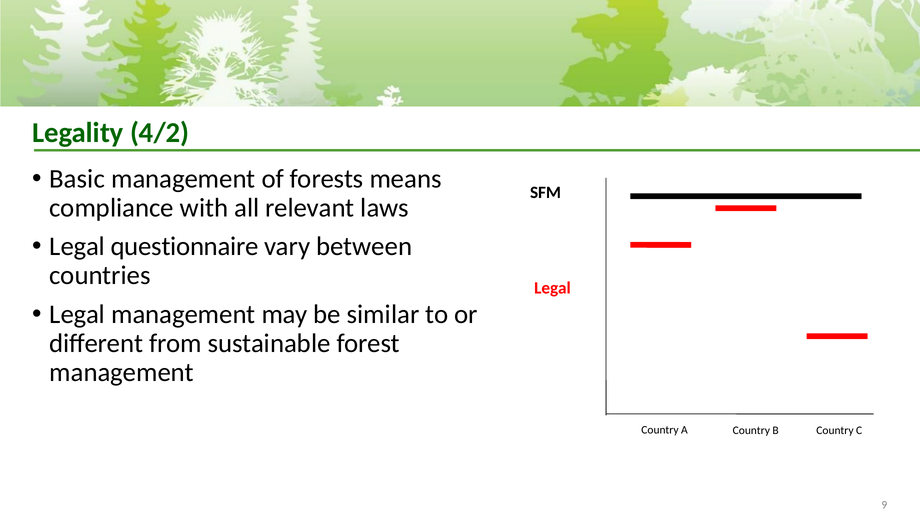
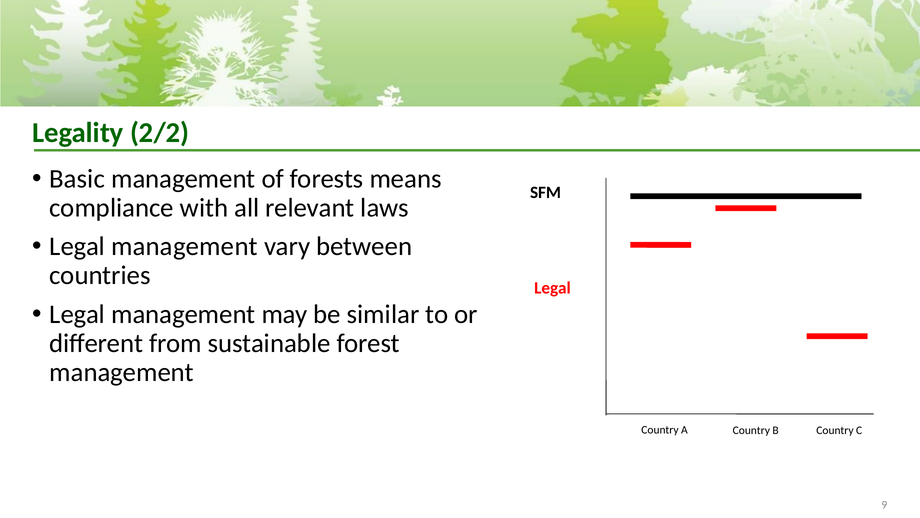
4/2: 4/2 -> 2/2 (160, 133)
questionnaire: questionnaire -> management (184, 246)
